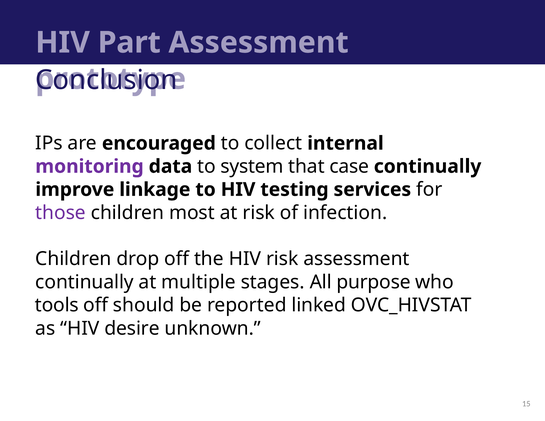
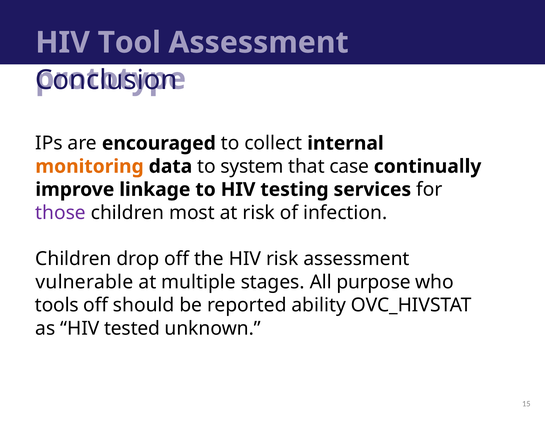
Part: Part -> Tool (129, 43)
monitoring colour: purple -> orange (90, 166)
continually: continually -> vulnerable (84, 282)
linked: linked -> ability (319, 305)
desire: desire -> tested (132, 328)
